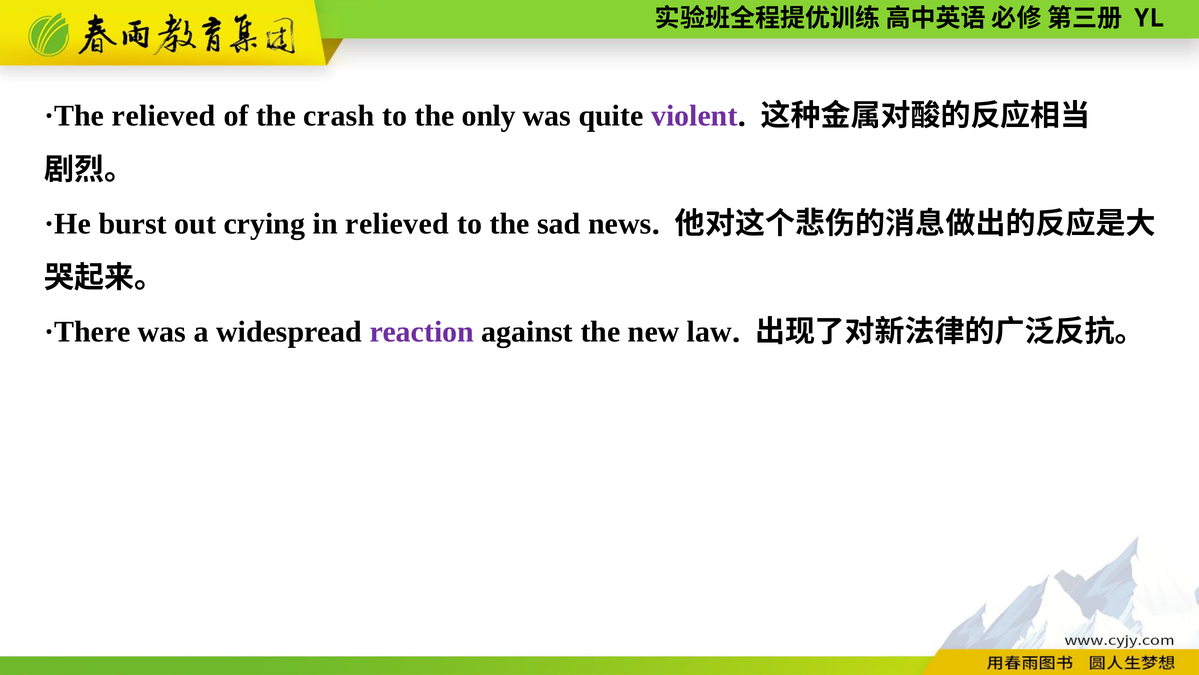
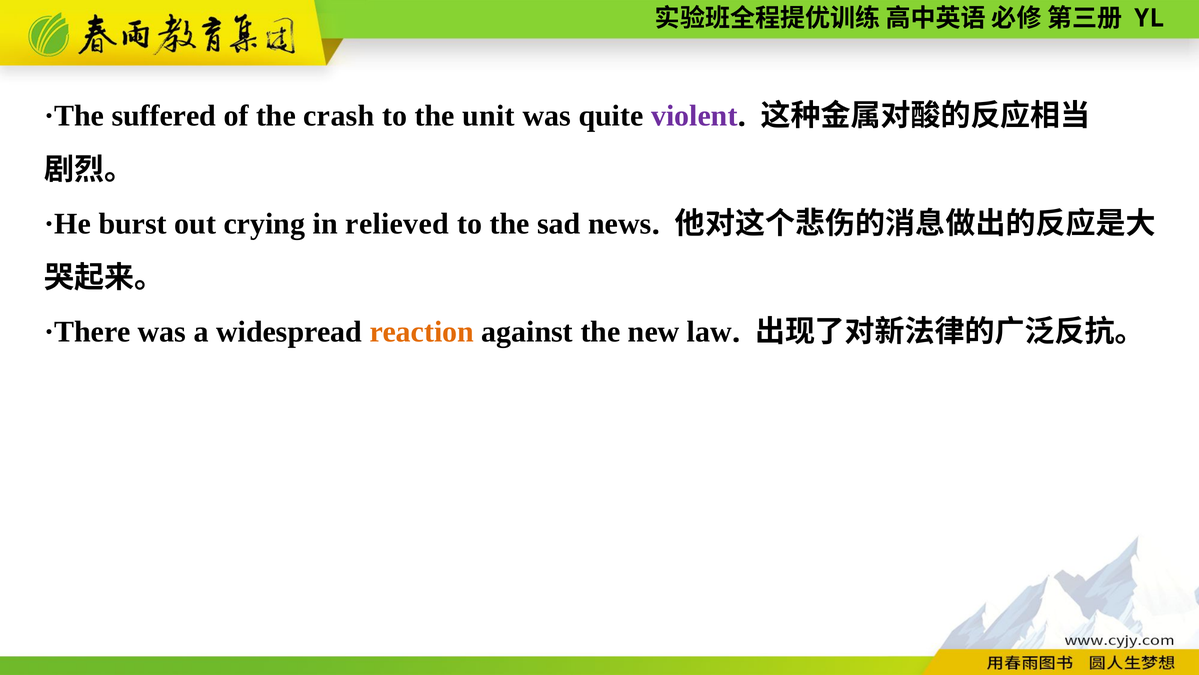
·The relieved: relieved -> suffered (164, 116)
only: only -> unit (489, 116)
reaction colour: purple -> orange (422, 332)
